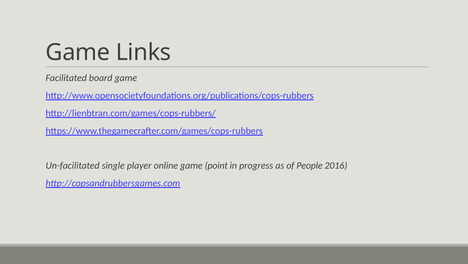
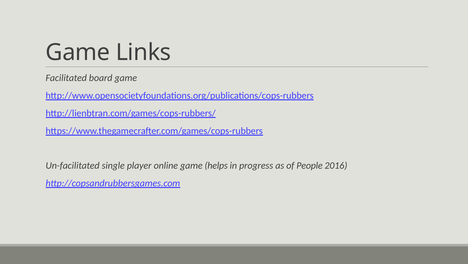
point: point -> helps (216, 165)
